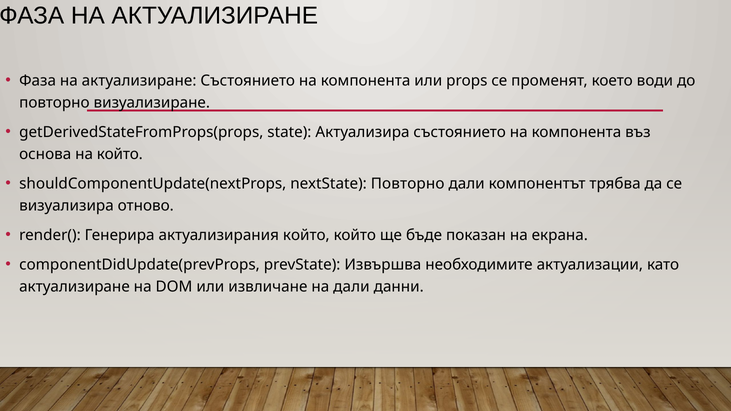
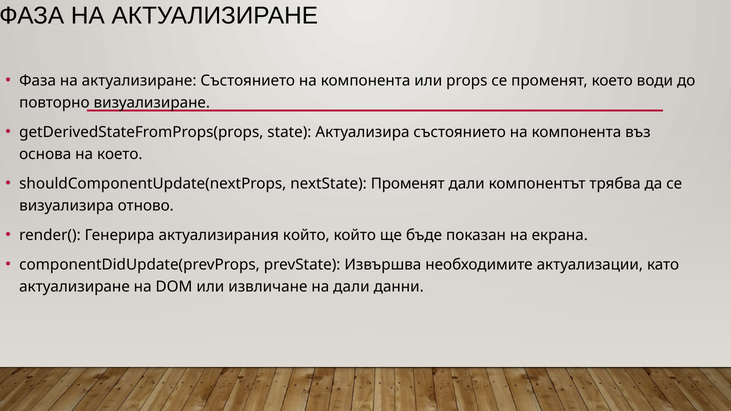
на който: който -> което (120, 154)
nextState Повторно: Повторно -> Променят (408, 184)
